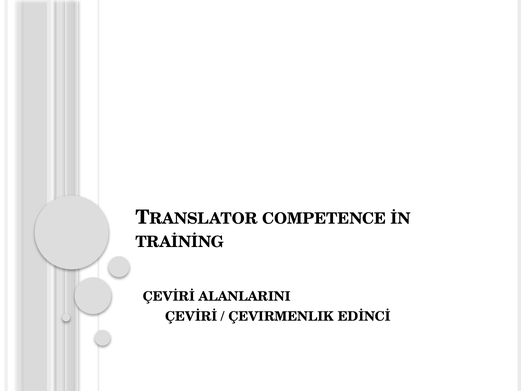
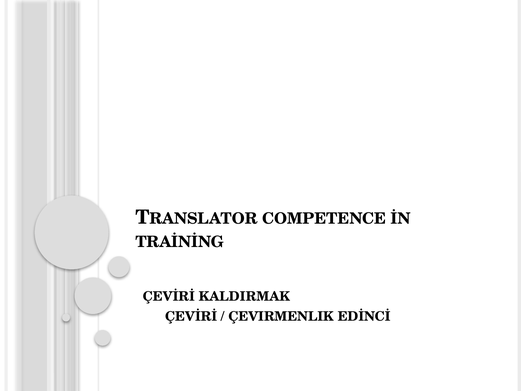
ALANLARINI: ALANLARINI -> KALDIRMAK (244, 296)
